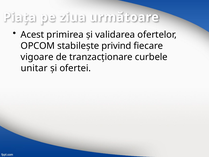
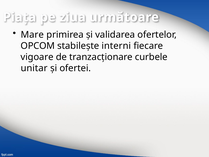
Acest: Acest -> Mare (32, 35)
privind: privind -> interni (116, 46)
